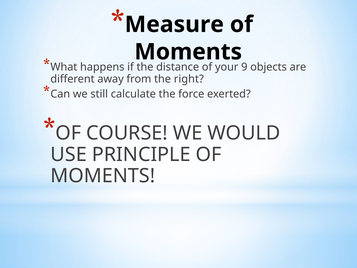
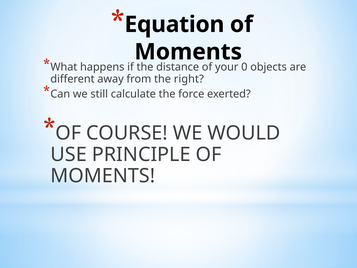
Measure: Measure -> Equation (174, 24)
9: 9 -> 0 (244, 67)
